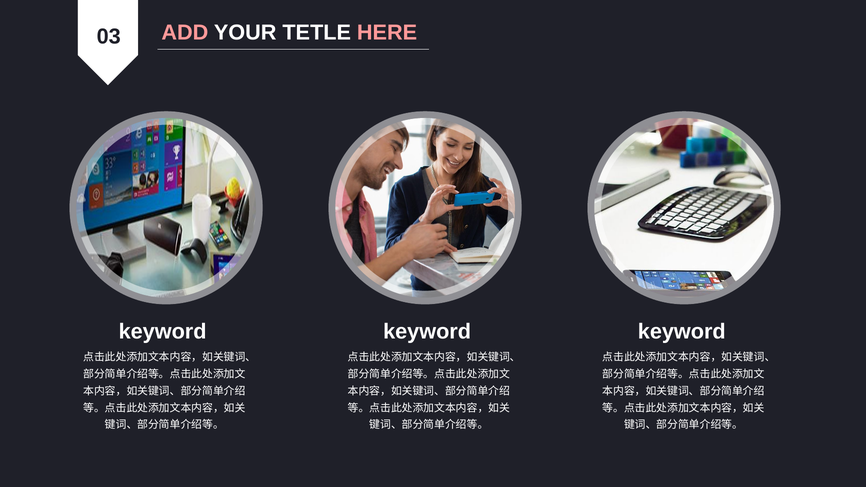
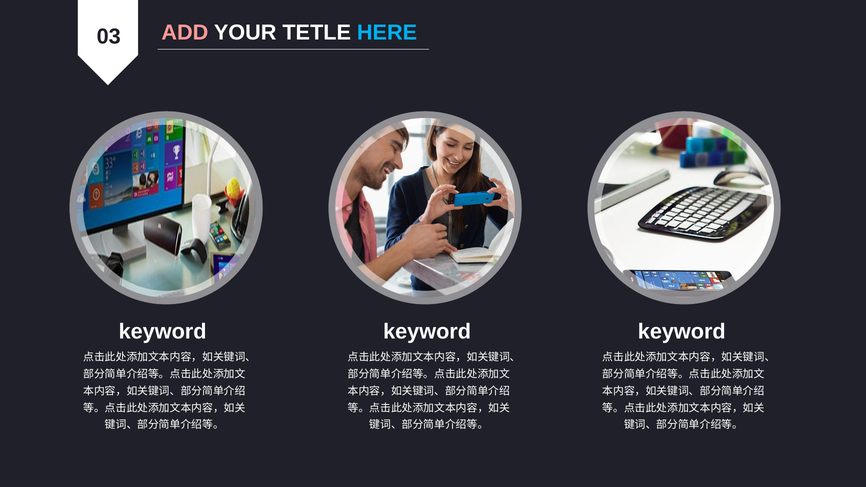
HERE colour: pink -> light blue (387, 33)
